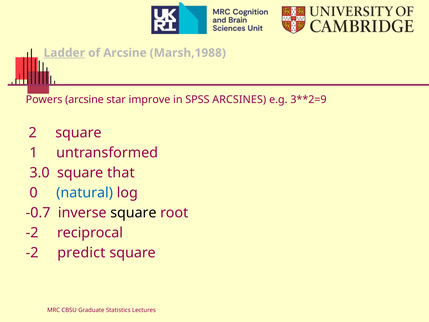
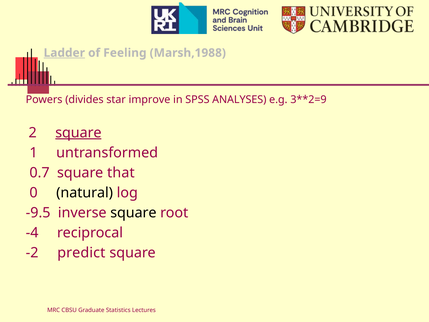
of Arcsine: Arcsine -> Feeling (125, 53)
Powers arcsine: arcsine -> divides (84, 99)
ARCSINES: ARCSINES -> ANALYSES (239, 99)
square underline: none -> present (78, 133)
3.0: 3.0 -> 0.7 (40, 173)
natural colour: blue -> black (85, 193)
-0.7: -0.7 -> -9.5 (38, 213)
-2: -2 -> -4 (32, 233)
